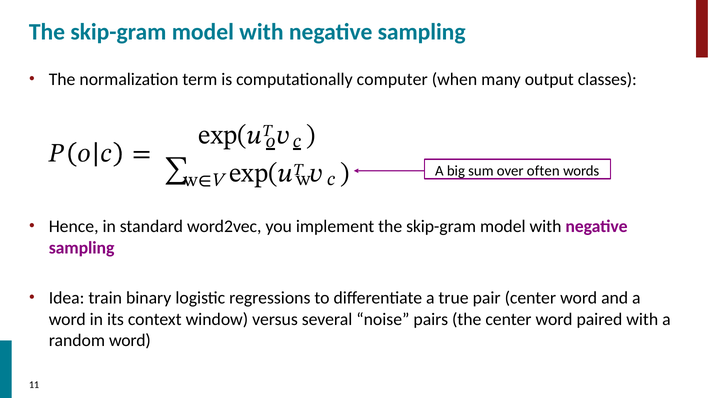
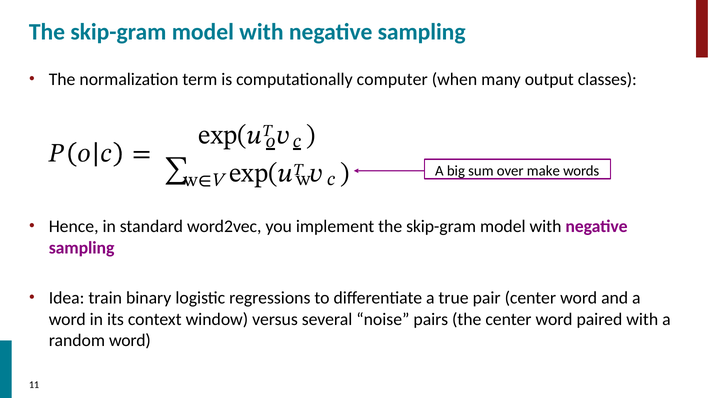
often: often -> make (543, 171)
